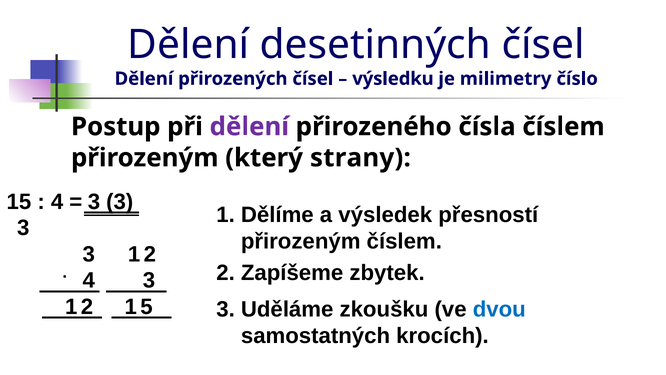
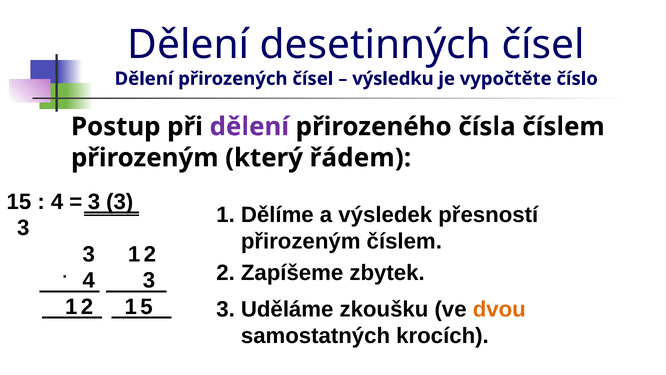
milimetry: milimetry -> vypočtěte (506, 79)
strany: strany -> řádem (360, 158)
dvou colour: blue -> orange (499, 309)
